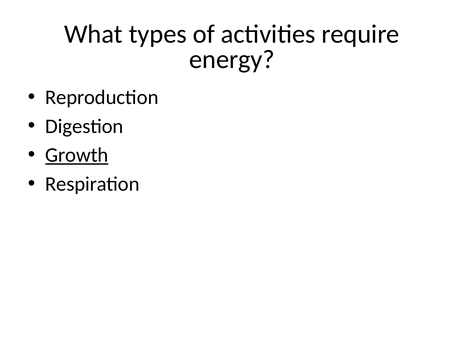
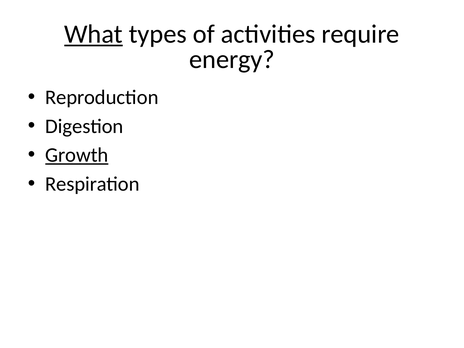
What underline: none -> present (93, 34)
